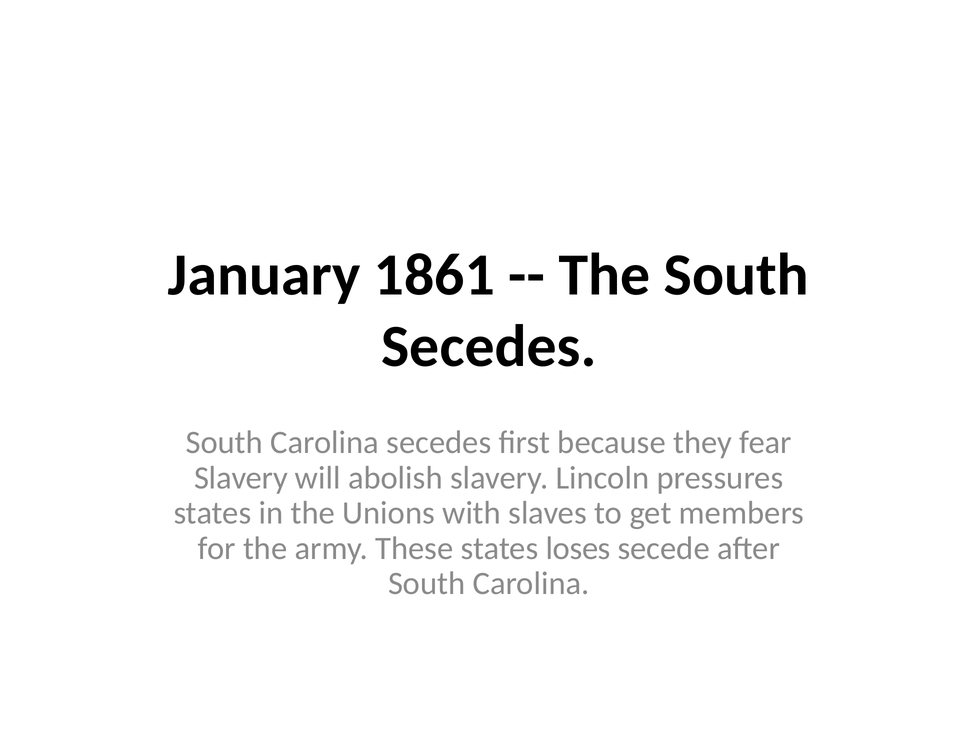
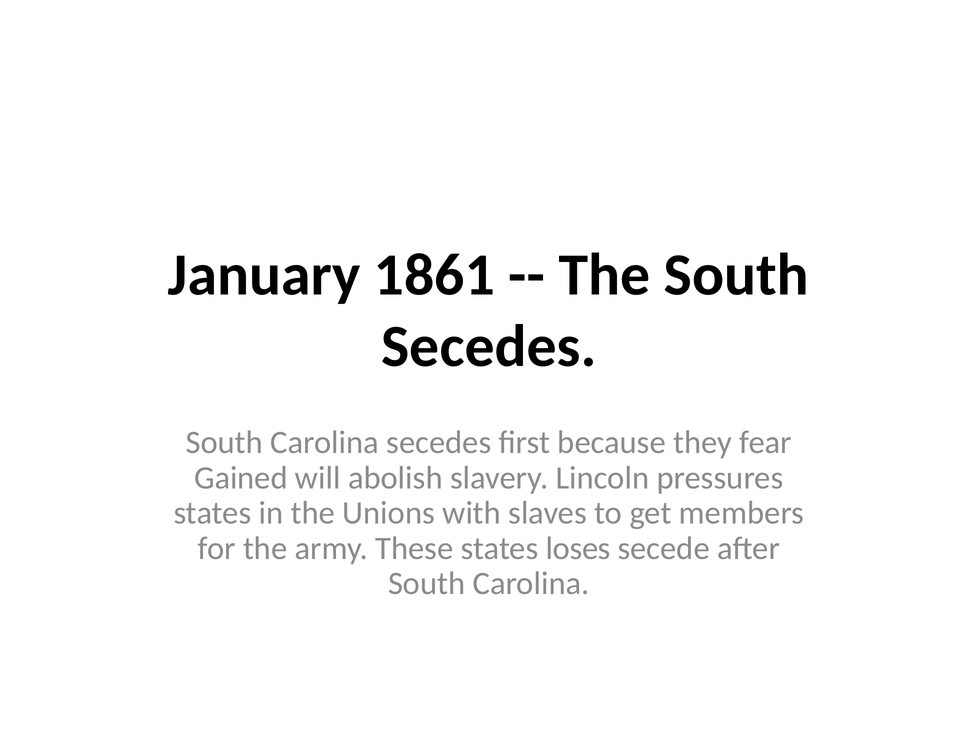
Slavery: Slavery -> Gained (241, 478)
